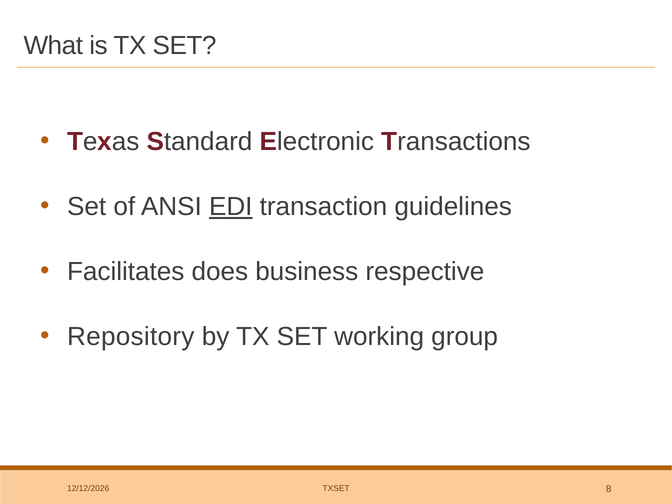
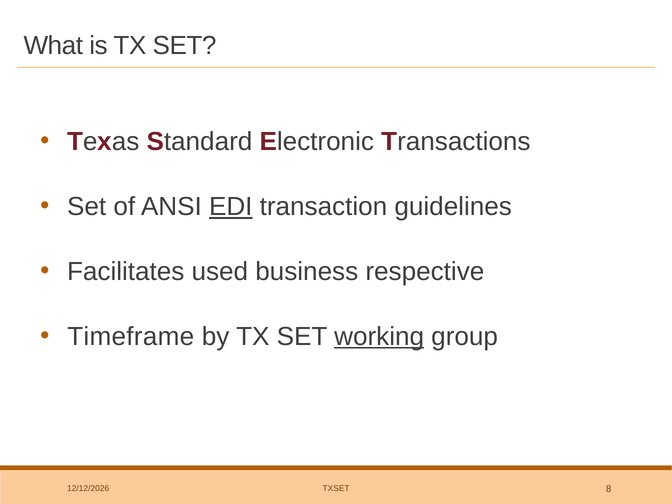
does: does -> used (220, 272)
Repository: Repository -> Timeframe (131, 337)
working underline: none -> present (379, 337)
